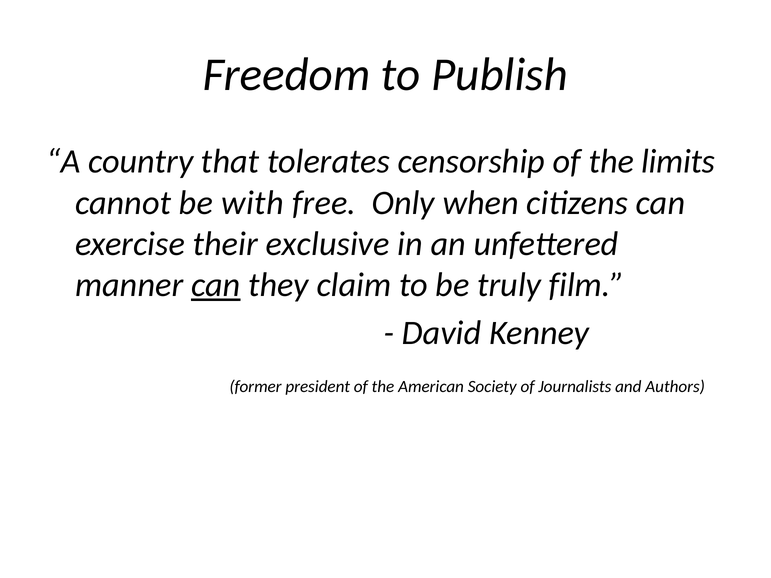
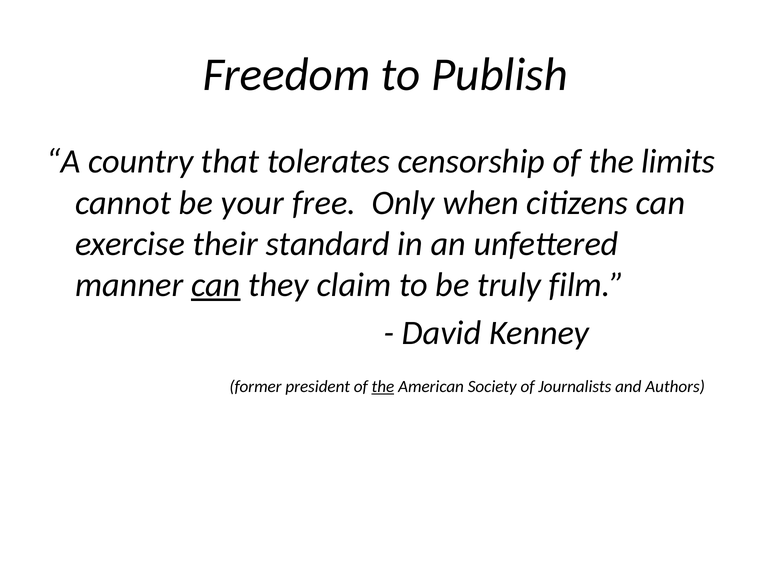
with: with -> your (252, 203)
exclusive: exclusive -> standard (328, 244)
the underline: none -> present (383, 387)
